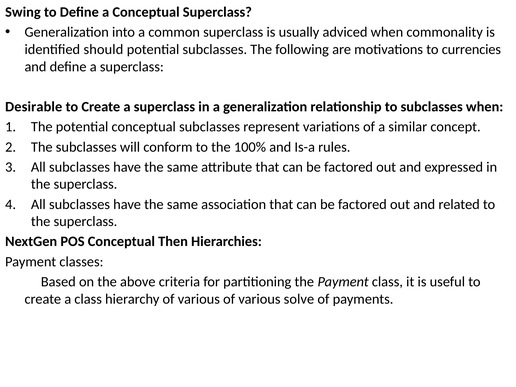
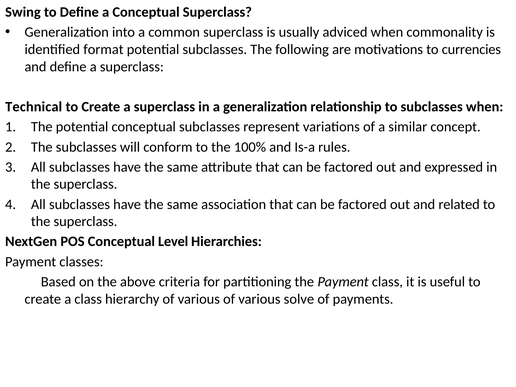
should: should -> format (103, 49)
Desirable: Desirable -> Technical (34, 107)
Then: Then -> Level (173, 242)
